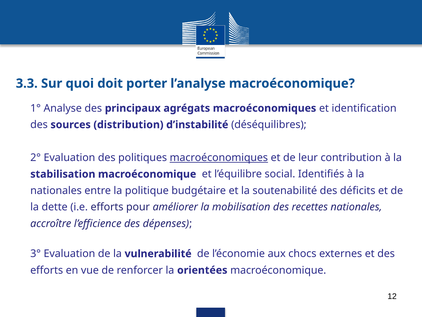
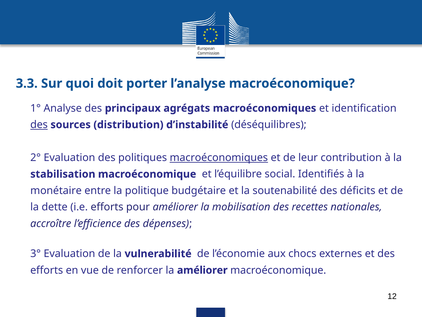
des underline: none -> present (39, 125)
nationales: nationales -> monétaire (56, 190)
la orientées: orientées -> améliorer (202, 270)
